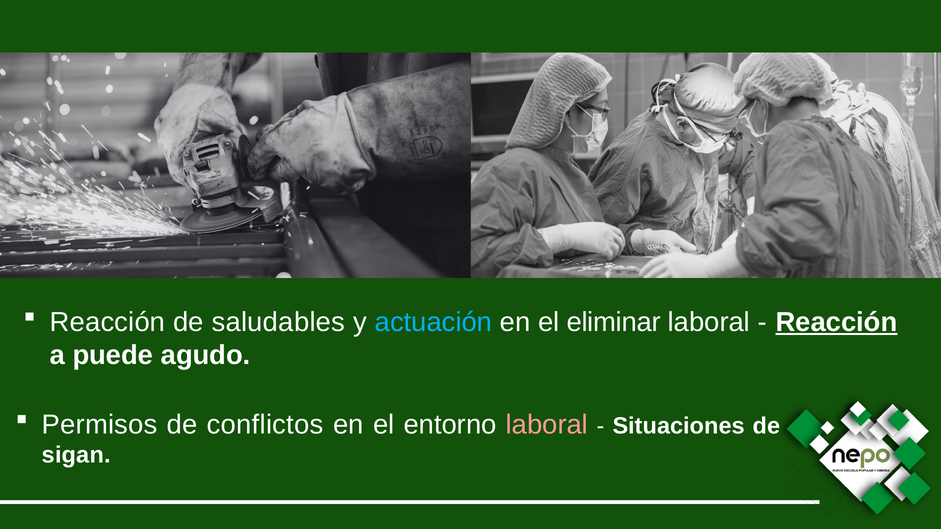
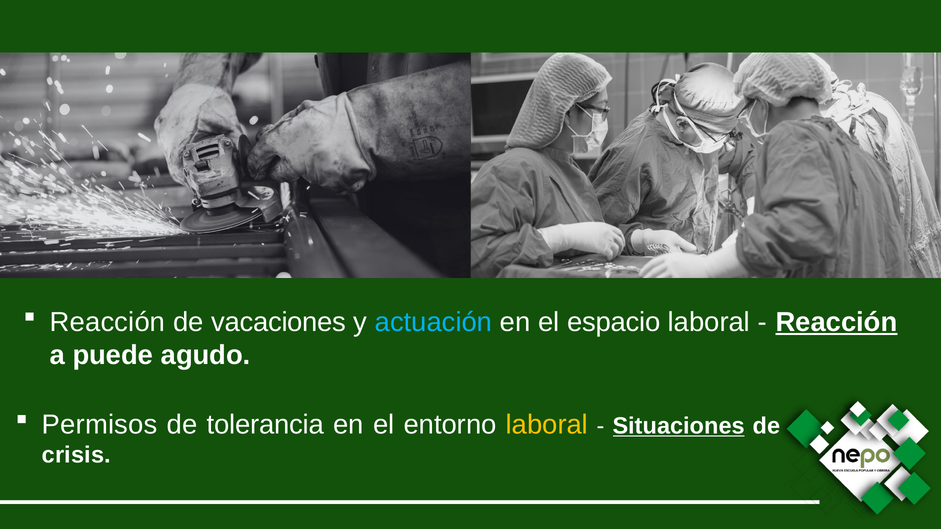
saludables: saludables -> vacaciones (279, 322)
eliminar: eliminar -> espacio (614, 322)
conflictos: conflictos -> tolerancia (265, 425)
laboral colour: pink -> yellow (547, 425)
Situaciones underline: none -> present (679, 426)
sigan: sigan -> crisis (76, 455)
